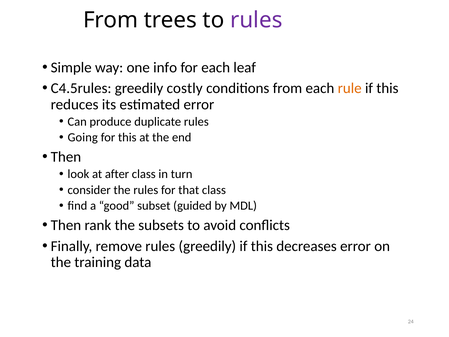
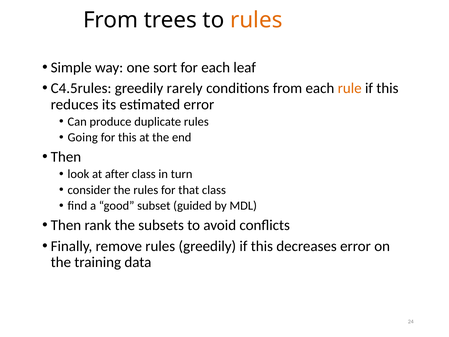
rules colour: purple -> orange (256, 20)
info: info -> sort (165, 67)
costly: costly -> rarely (185, 88)
